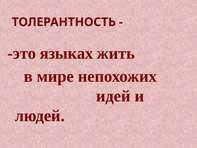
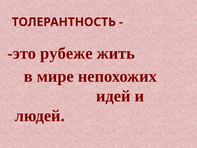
языках: языках -> рубеже (66, 53)
